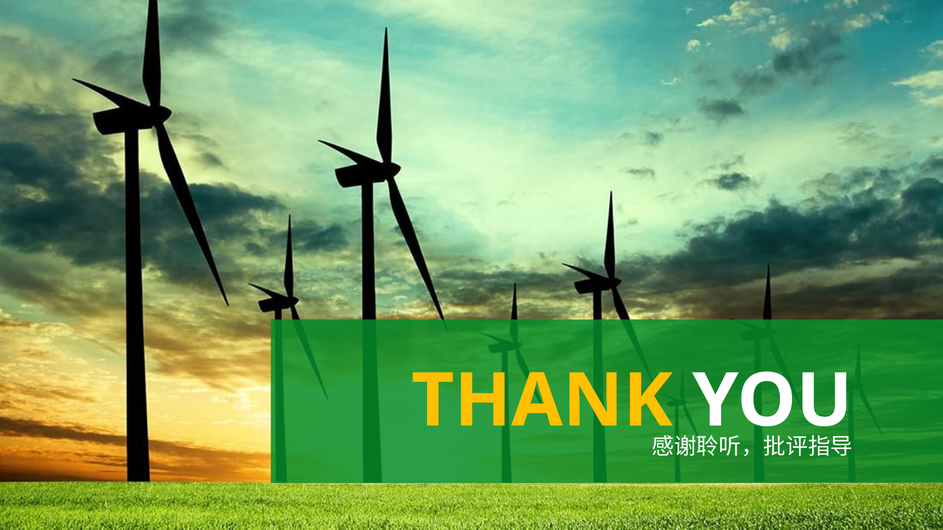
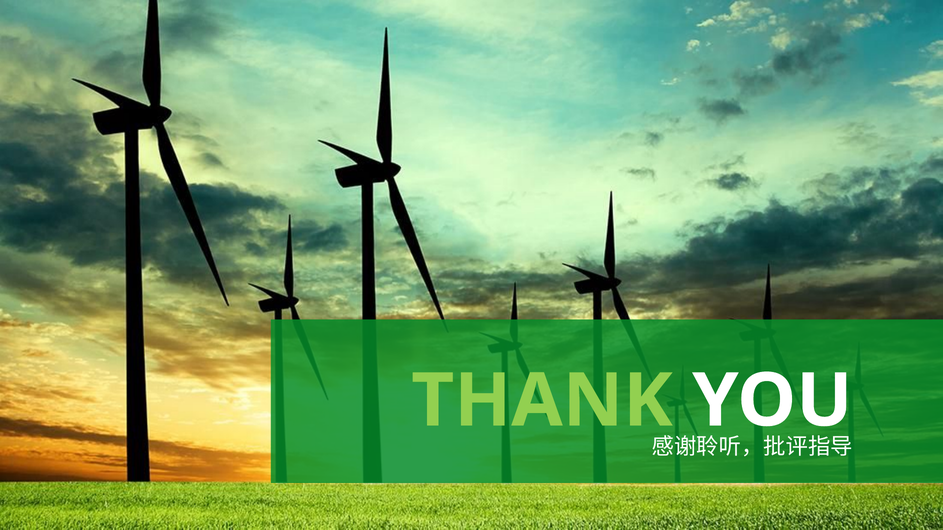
THANK colour: yellow -> light green (542, 401)
